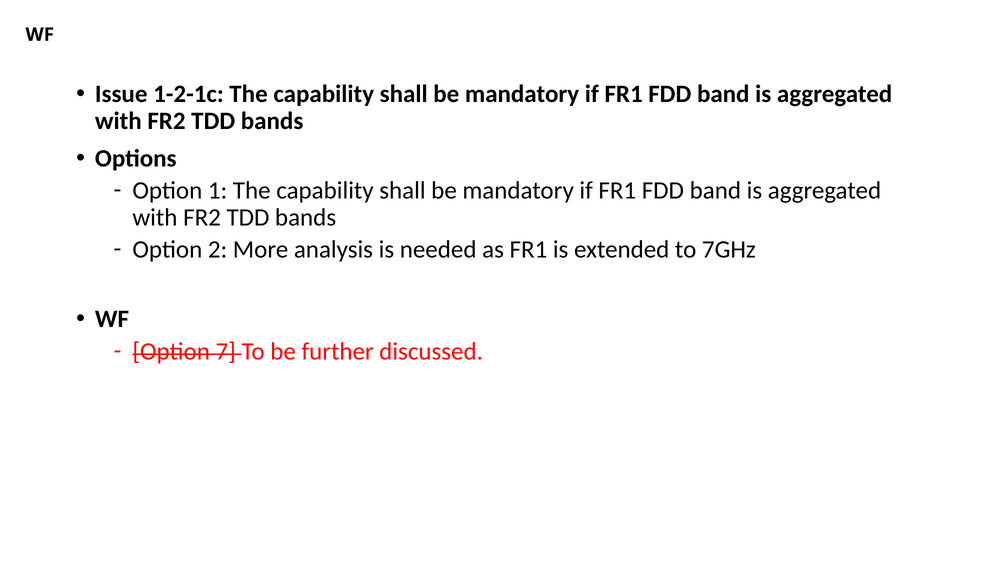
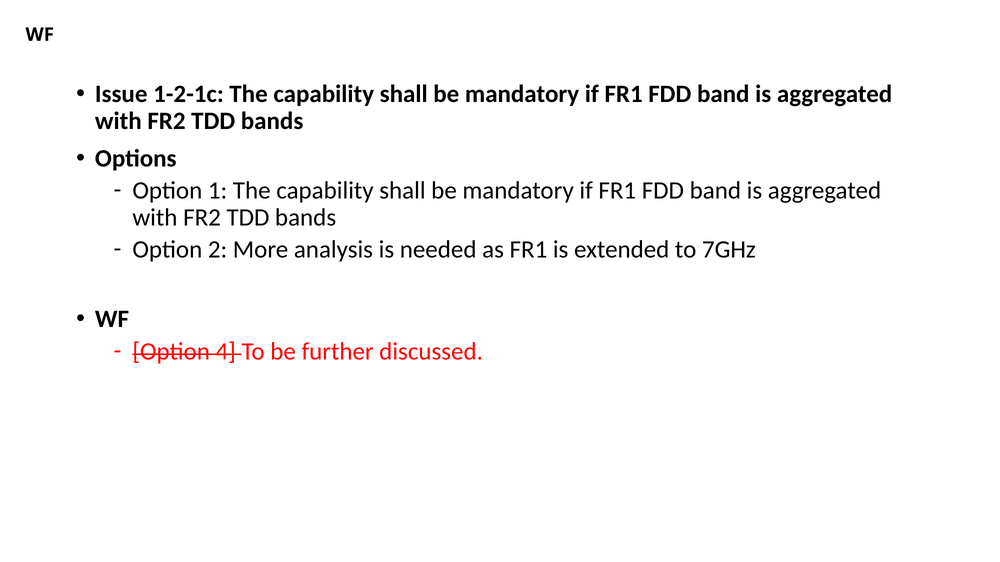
7: 7 -> 4 (226, 352)
